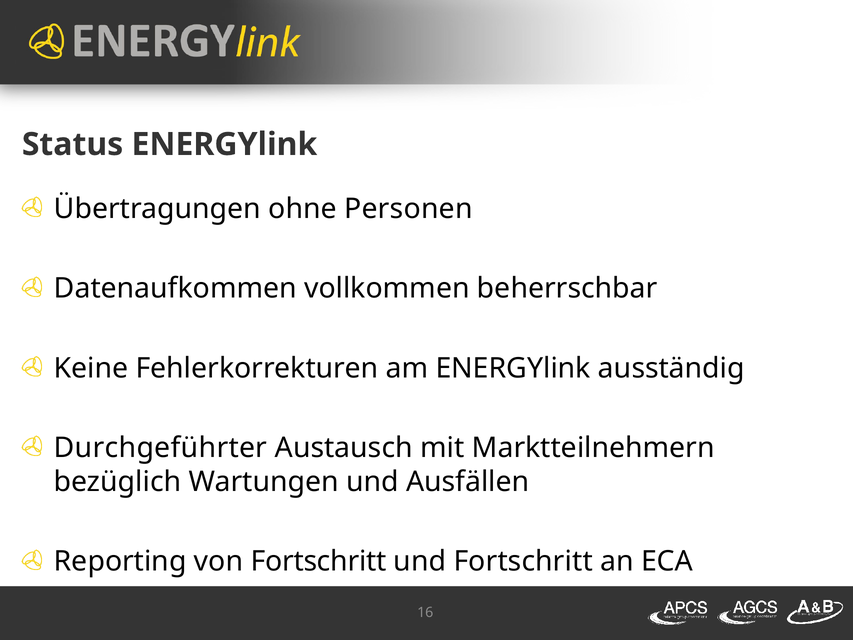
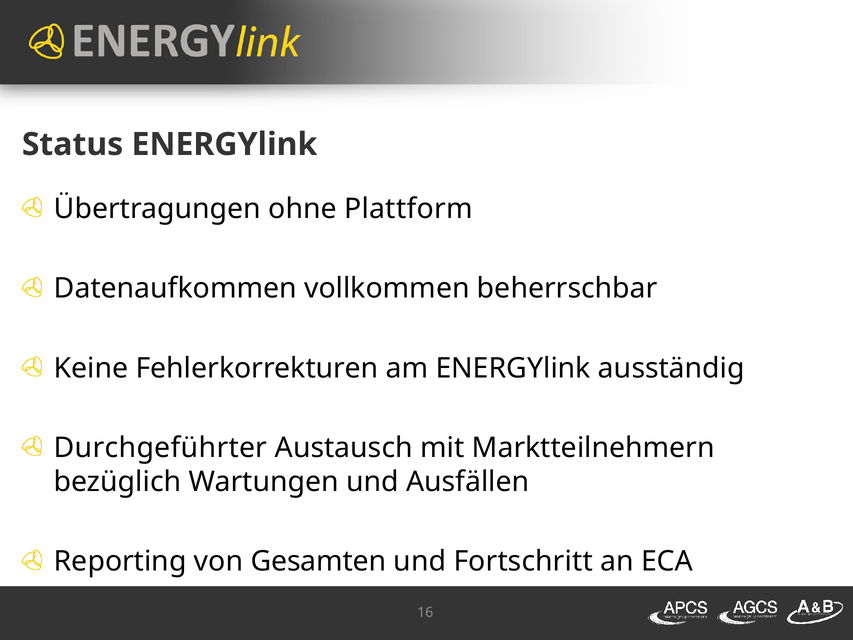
Personen: Personen -> Plattform (408, 209)
von Fortschritt: Fortschritt -> Gesamten (318, 561)
